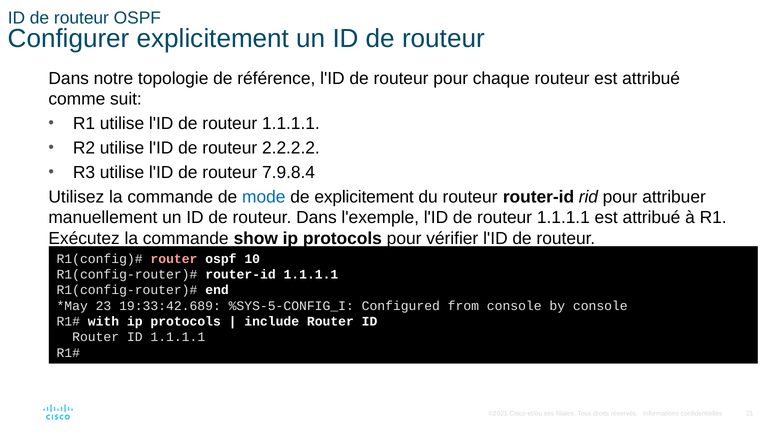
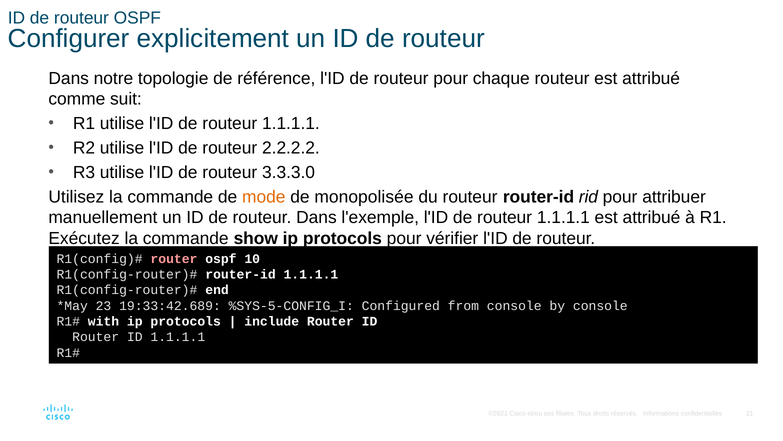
7.9.8.4: 7.9.8.4 -> 3.3.3.0 (289, 172)
mode colour: blue -> orange (264, 197)
de explicitement: explicitement -> monopolisée (364, 197)
